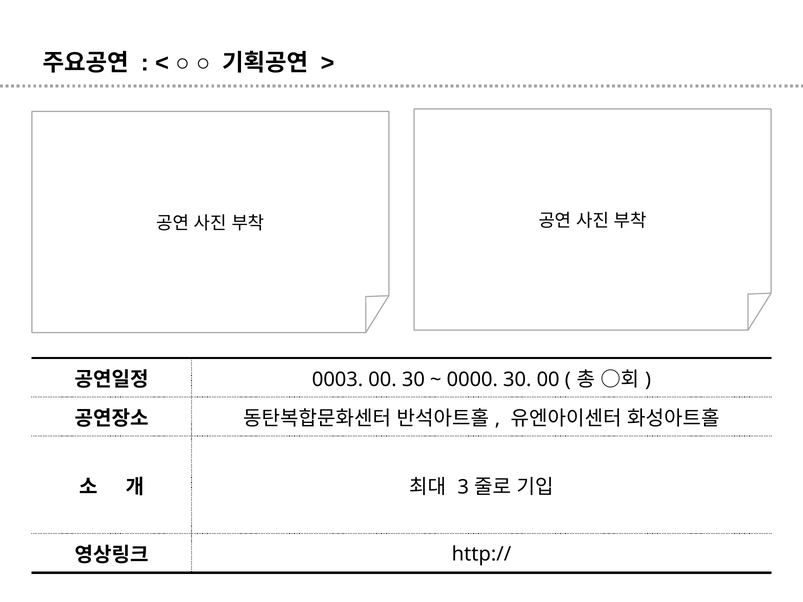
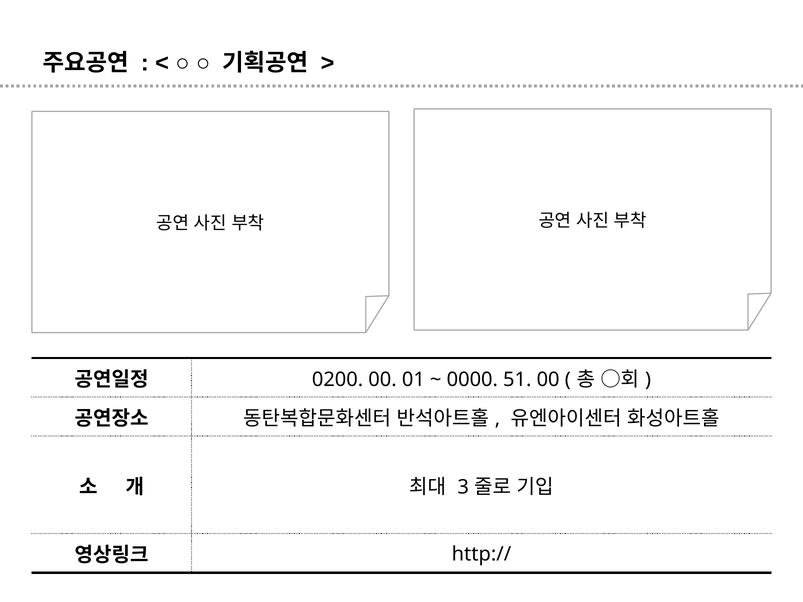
0003: 0003 -> 0200 (338, 380)
00 30: 30 -> 01 (413, 380)
0000 30: 30 -> 51 (517, 380)
